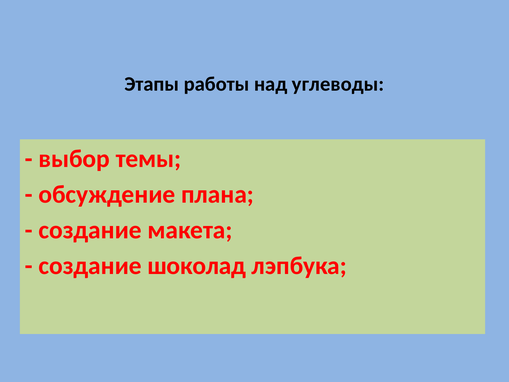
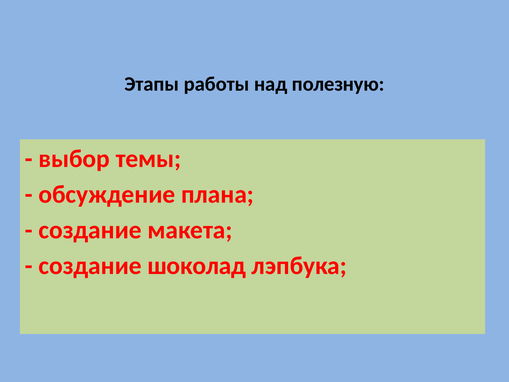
углеводы: углеводы -> полезную (338, 84)
